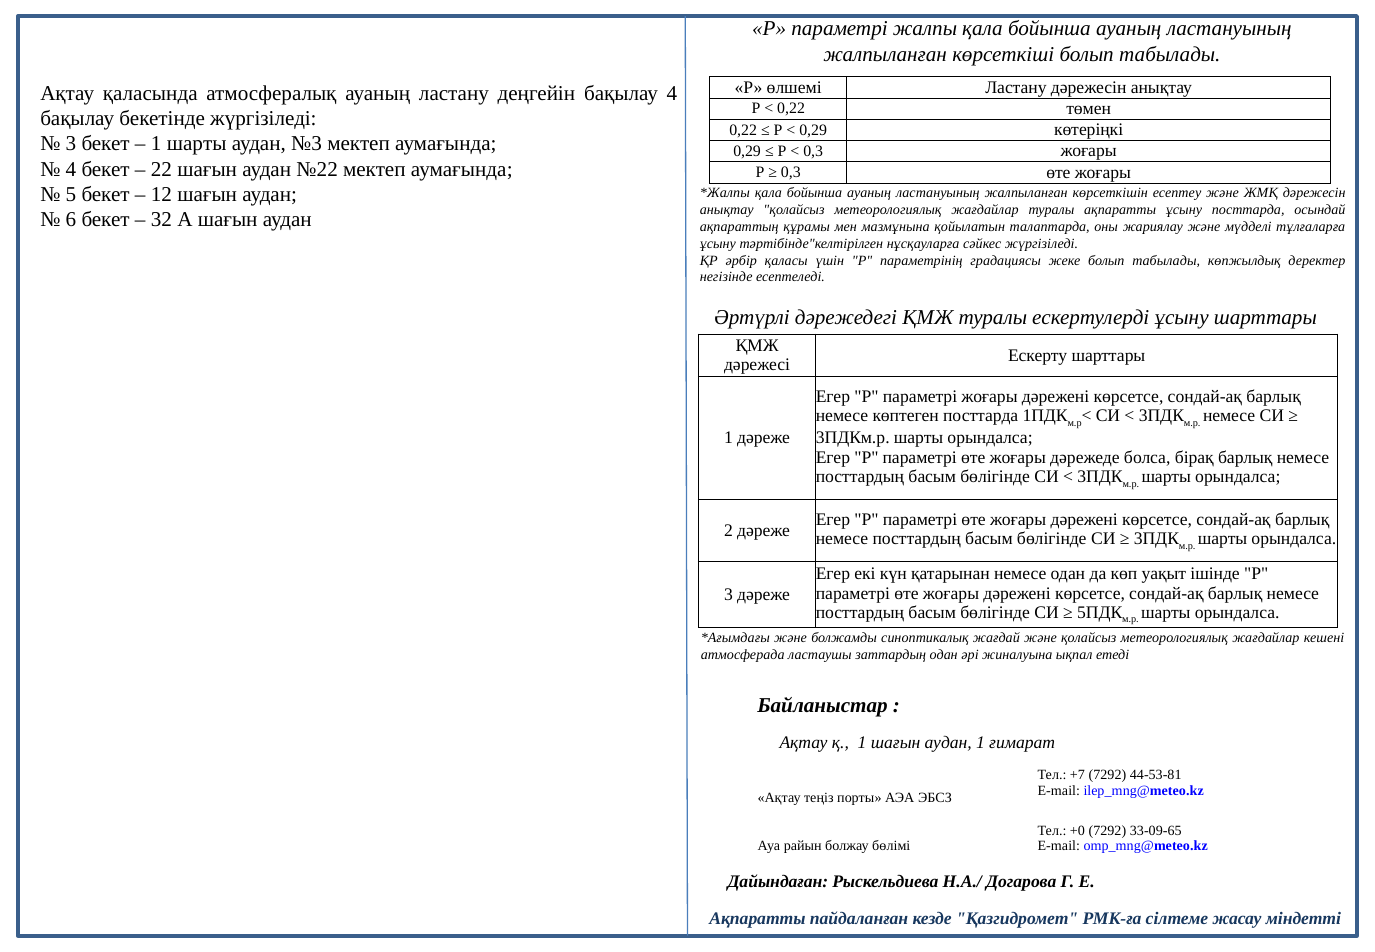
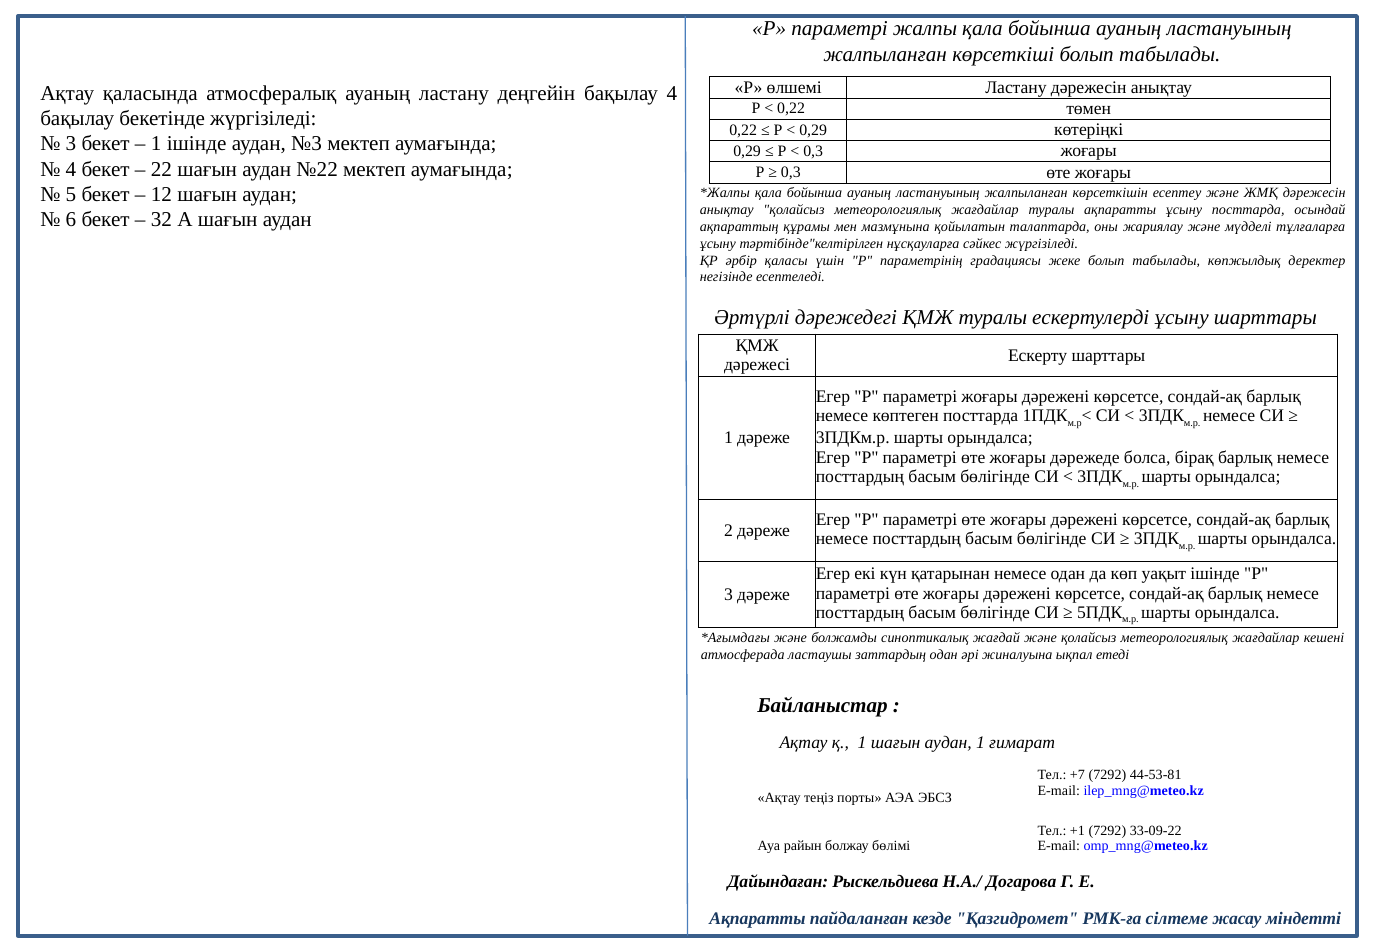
1 шарты: шарты -> ішінде (197, 144)
+0: +0 -> +1 (1077, 830)
33-09-65: 33-09-65 -> 33-09-22 (1156, 830)
